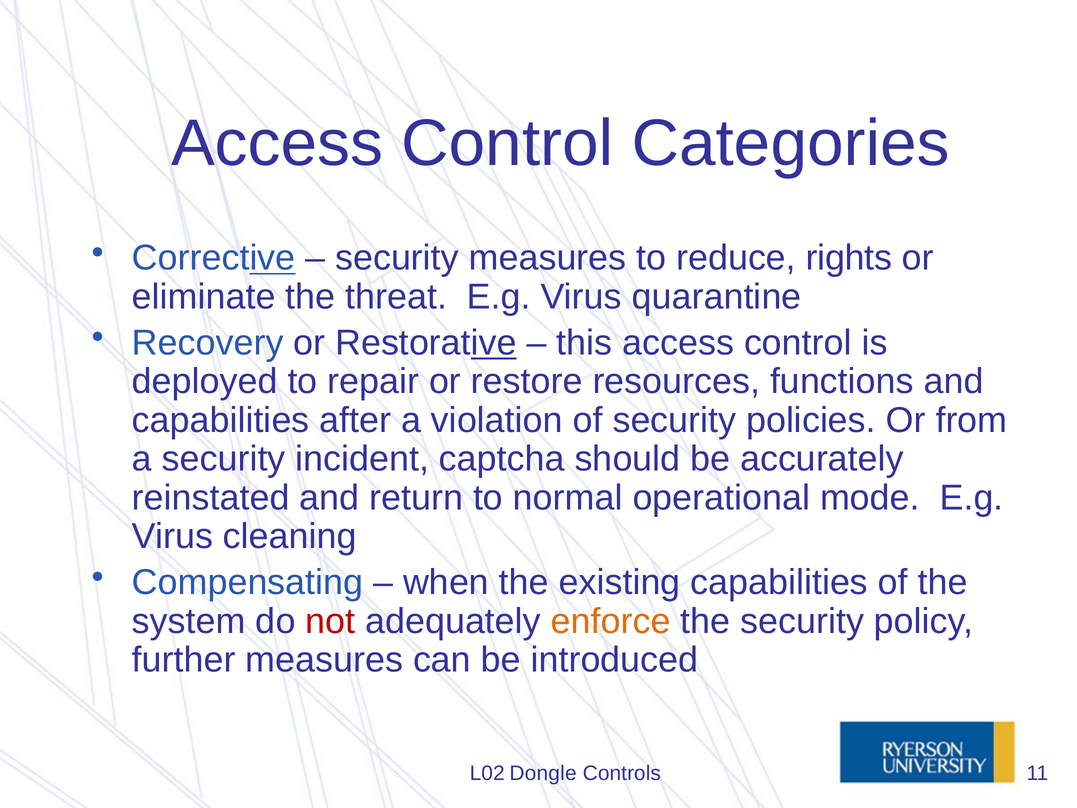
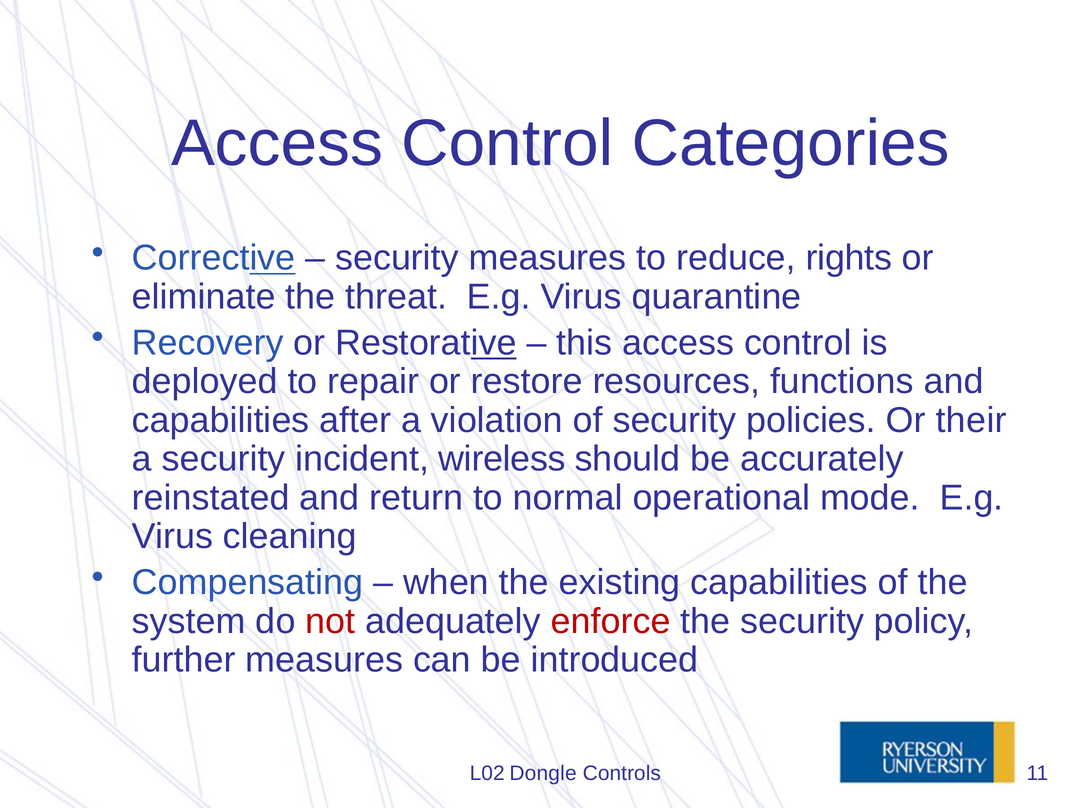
from: from -> their (971, 420)
captcha: captcha -> wireless (502, 459)
enforce colour: orange -> red (611, 621)
